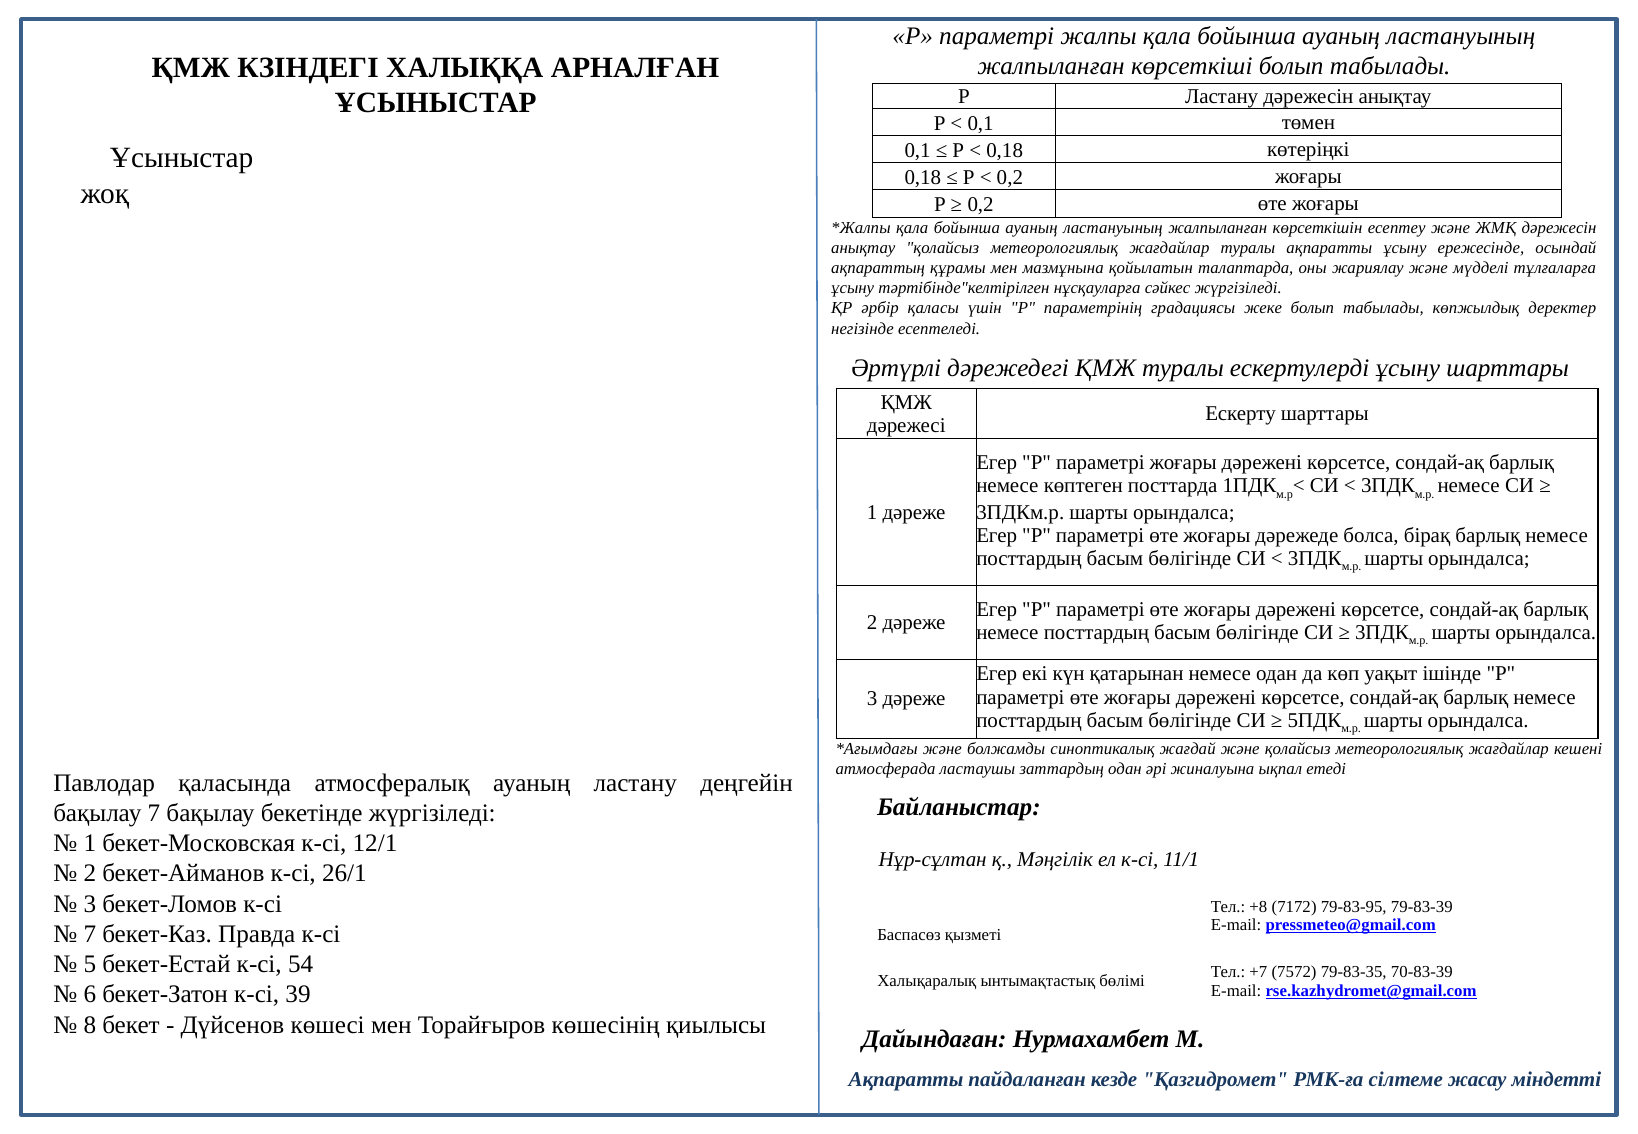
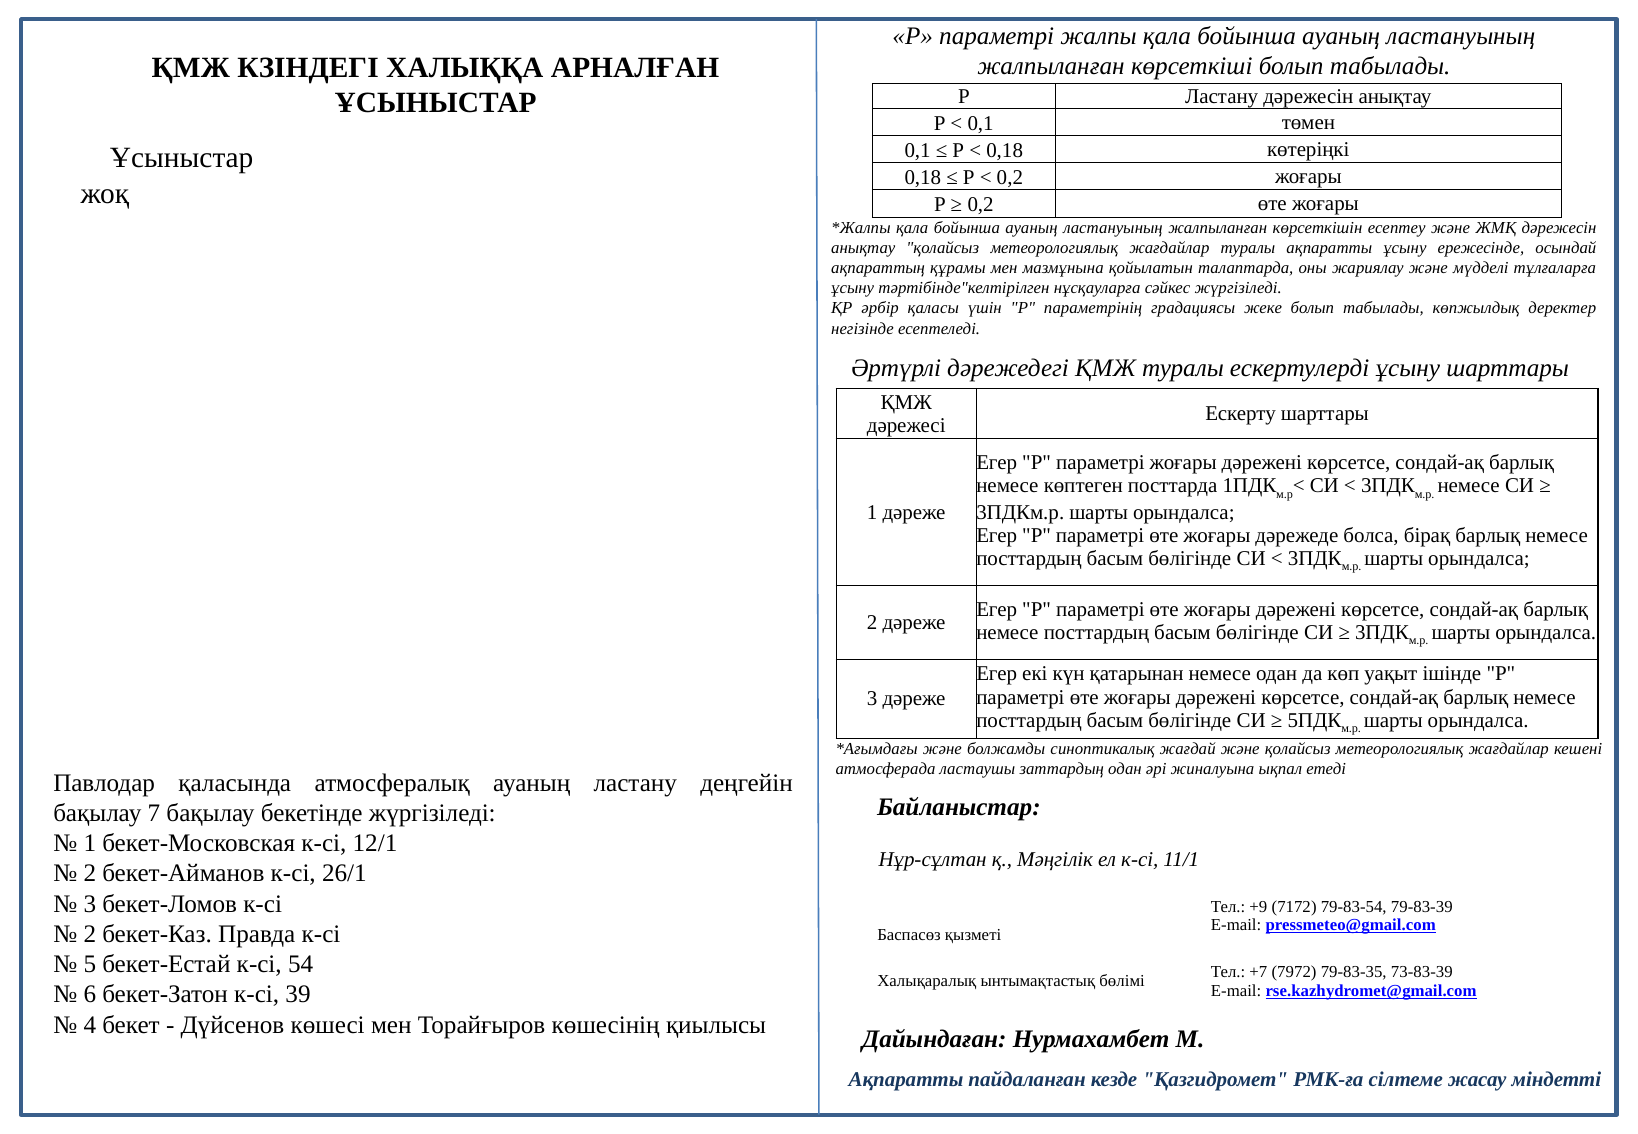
+8: +8 -> +9 (1258, 907)
79-83-95: 79-83-95 -> 79-83-54 (1354, 907)
7: 7 -> 2 (90, 934)
7572: 7572 -> 7972 (1294, 972)
70-83-39: 70-83-39 -> 73-83-39 (1422, 972)
8: 8 -> 4 (90, 1025)
